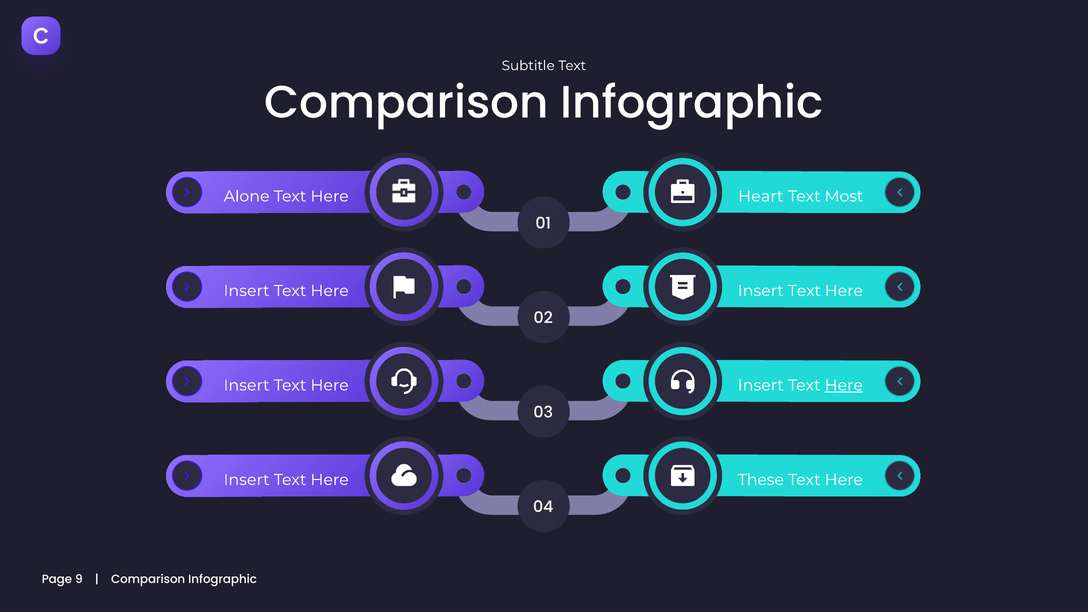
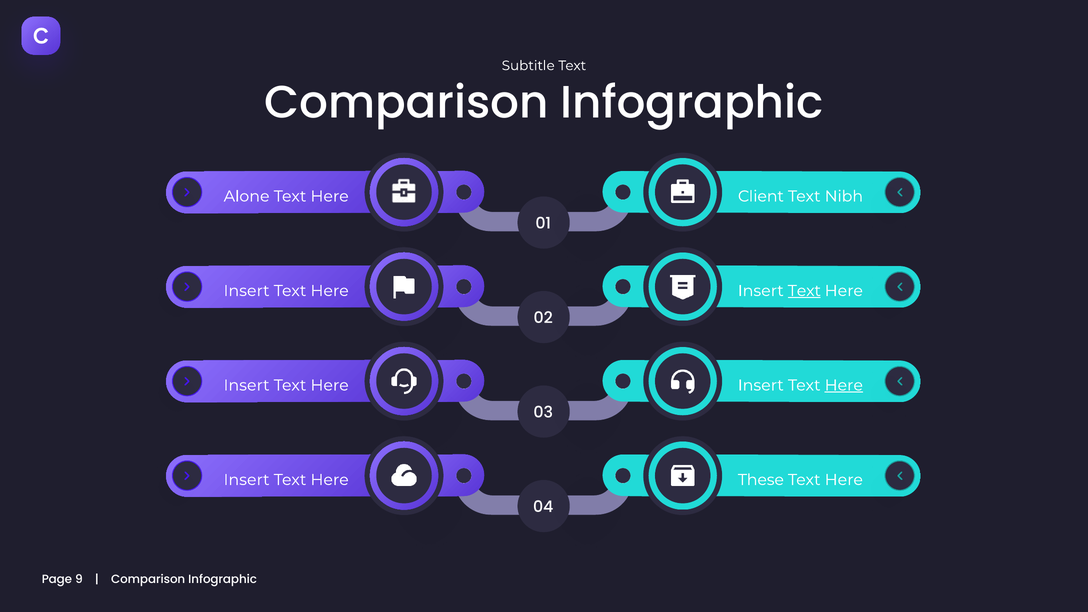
Heart: Heart -> Client (761, 196)
Most: Most -> Nibh (844, 196)
Text underline: none -> present (804, 291)
